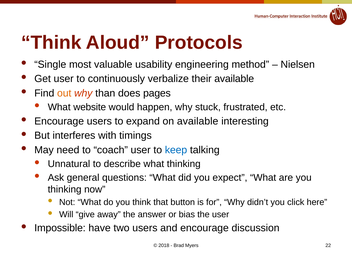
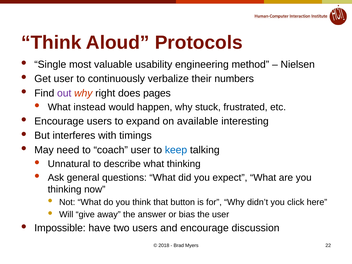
their available: available -> numbers (234, 79)
out colour: orange -> purple (64, 93)
than: than -> right (105, 93)
website: website -> instead (90, 107)
